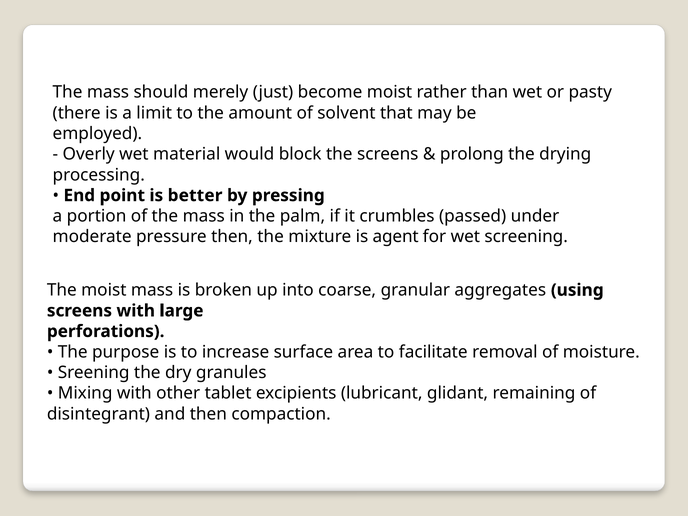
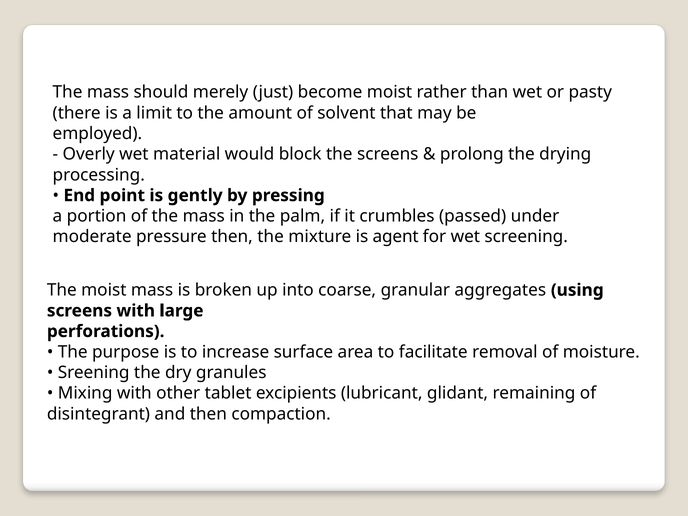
better: better -> gently (195, 195)
